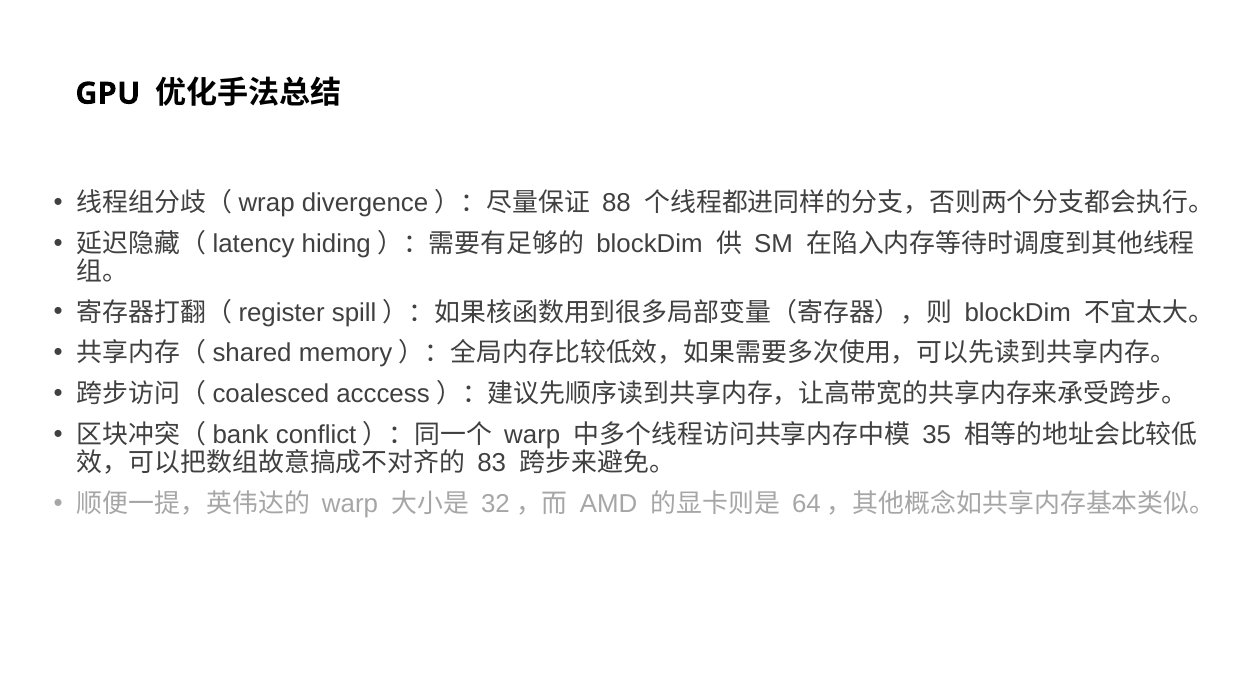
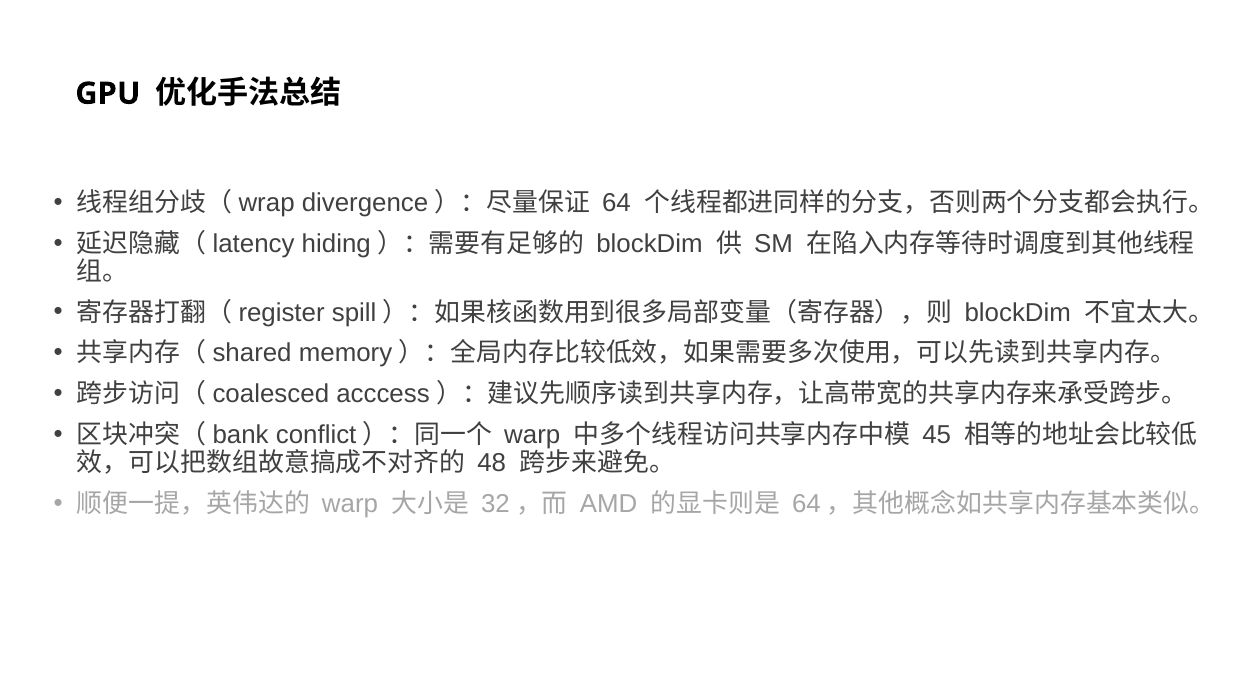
88: 88 -> 64 (616, 203)
35: 35 -> 45 (937, 435)
83: 83 -> 48 (492, 463)
